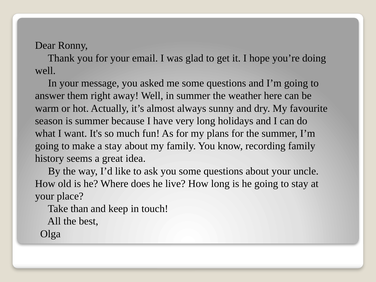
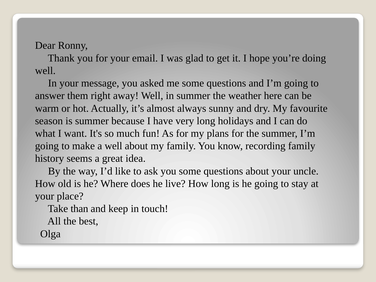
a stay: stay -> well (113, 146)
